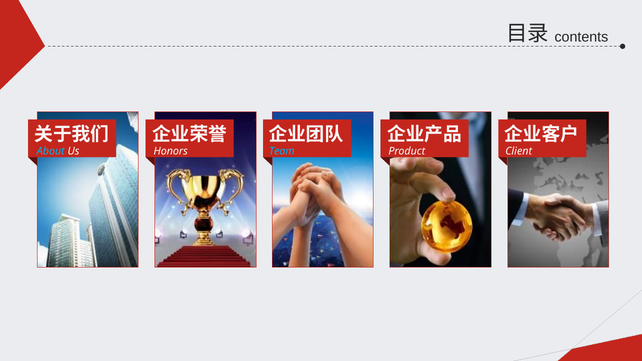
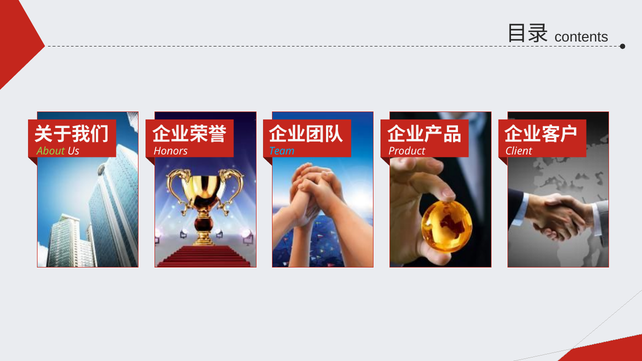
About colour: light blue -> light green (51, 151)
